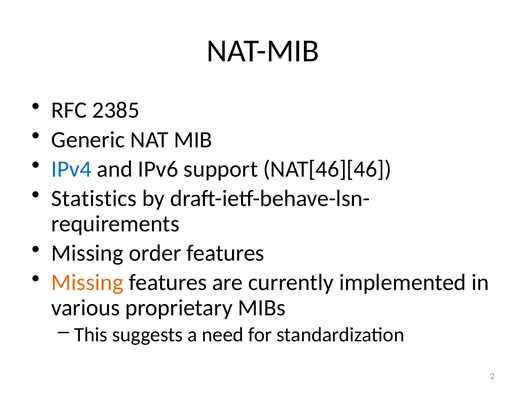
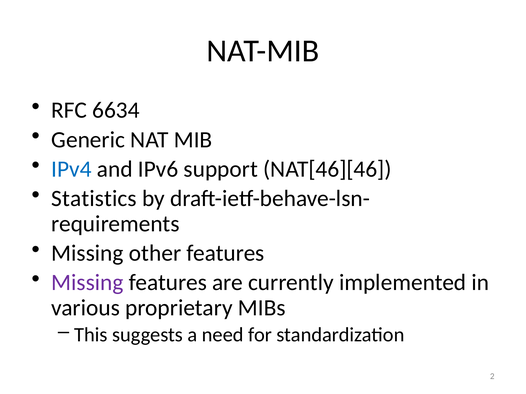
2385: 2385 -> 6634 (116, 110)
order: order -> other (155, 253)
Missing colour: orange -> purple (87, 283)
